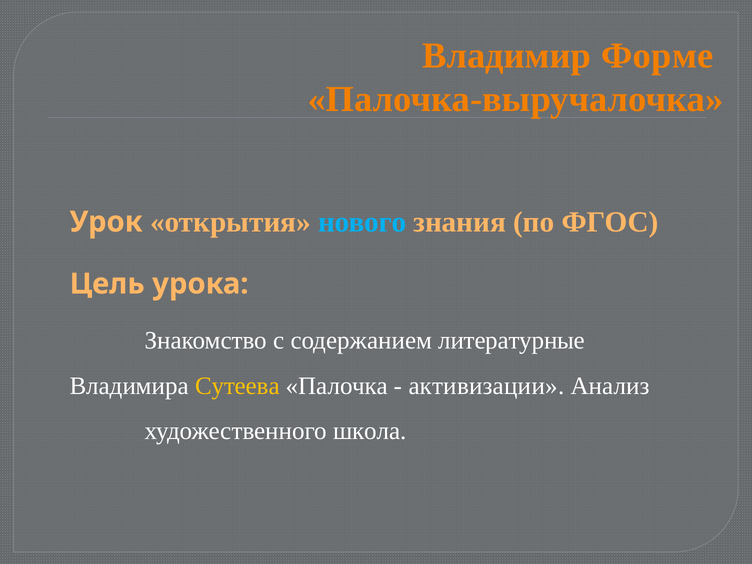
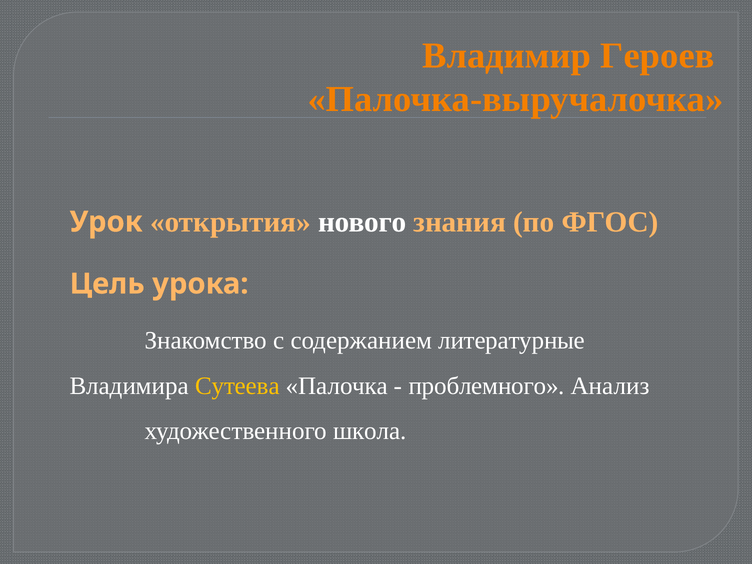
Форме: Форме -> Героев (657, 56)
нового colour: light blue -> white (362, 222)
активизации: активизации -> проблемного (487, 386)
